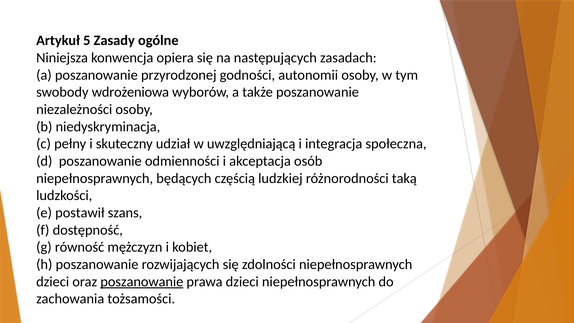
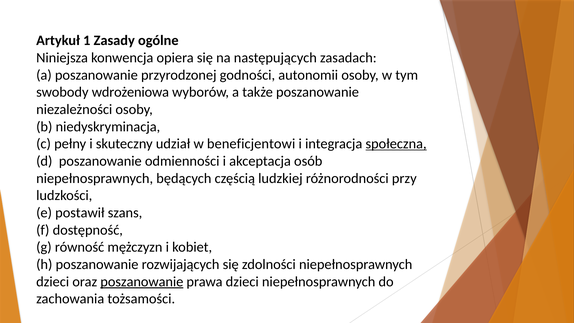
5: 5 -> 1 (87, 40)
uwzględniającą: uwzględniającą -> beneficjentowi (251, 144)
społeczna underline: none -> present (396, 144)
taką: taką -> przy (404, 178)
